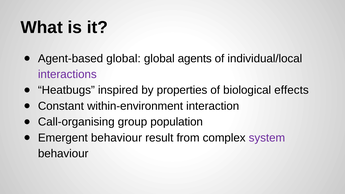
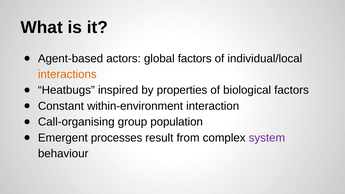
Agent-based global: global -> actors (124, 59)
global agents: agents -> factors (195, 59)
interactions colour: purple -> orange (67, 74)
biological effects: effects -> factors (292, 90)
Emergent behaviour: behaviour -> processes (117, 138)
